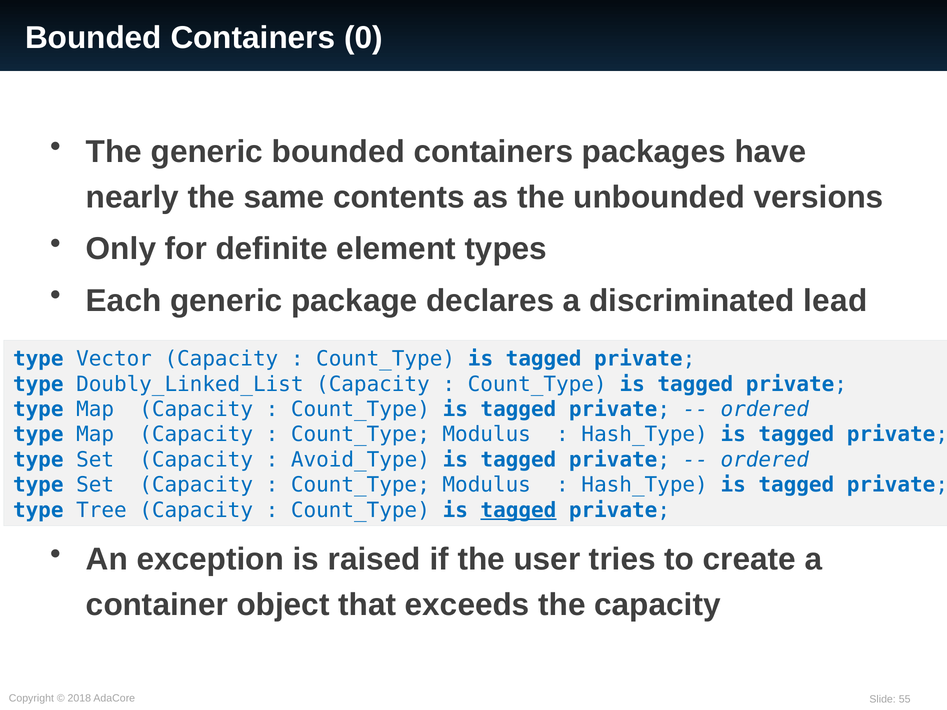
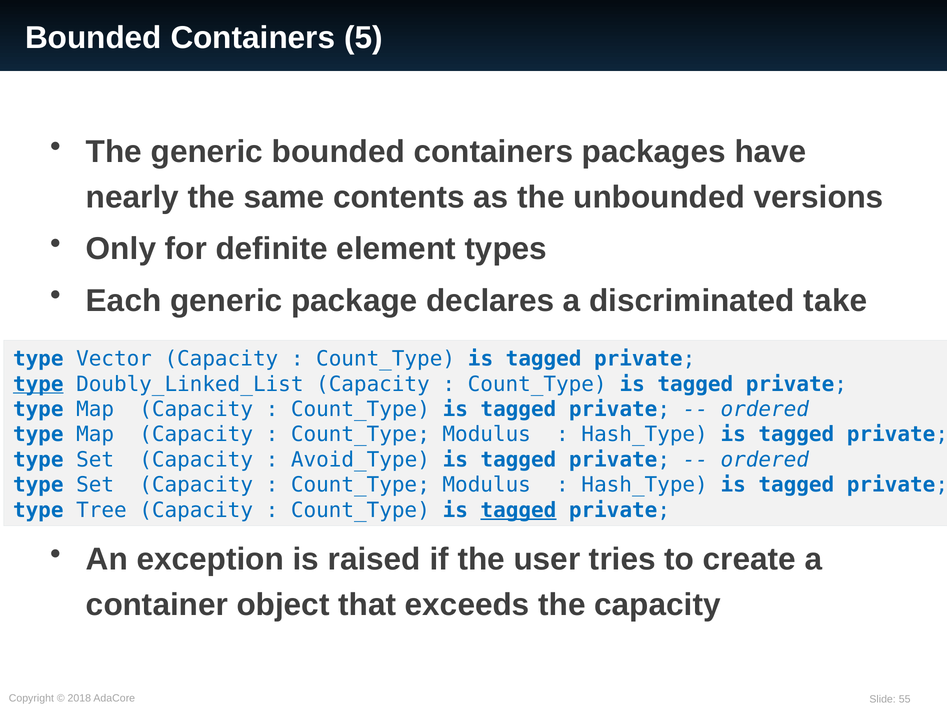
0: 0 -> 5 (363, 38)
lead: lead -> take (835, 301)
type underline: none -> present (38, 384)
